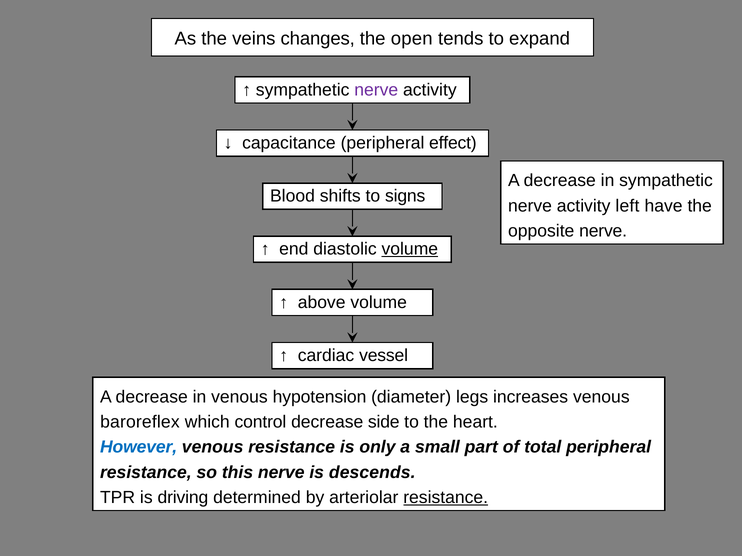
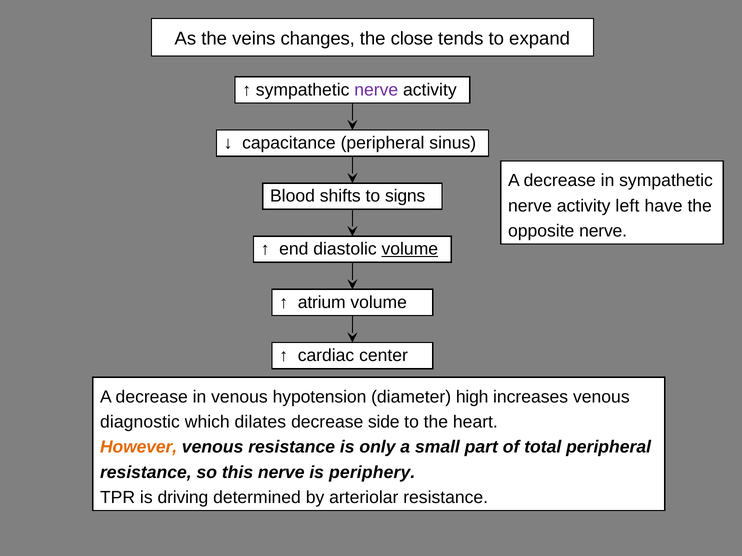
open: open -> close (412, 39)
effect: effect -> sinus (453, 143)
above: above -> atrium (322, 303)
vessel: vessel -> center (384, 356)
legs: legs -> high (472, 397)
baroreflex: baroreflex -> diagnostic (140, 422)
control: control -> dilates (260, 422)
However colour: blue -> orange (139, 448)
descends: descends -> periphery (372, 473)
resistance underline: present -> none (446, 498)
